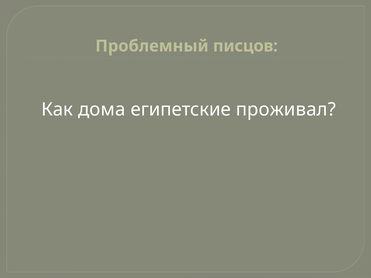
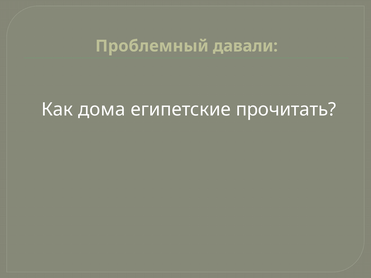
писцов: писцов -> давали (245, 46)
проживал: проживал -> прочитать (286, 110)
